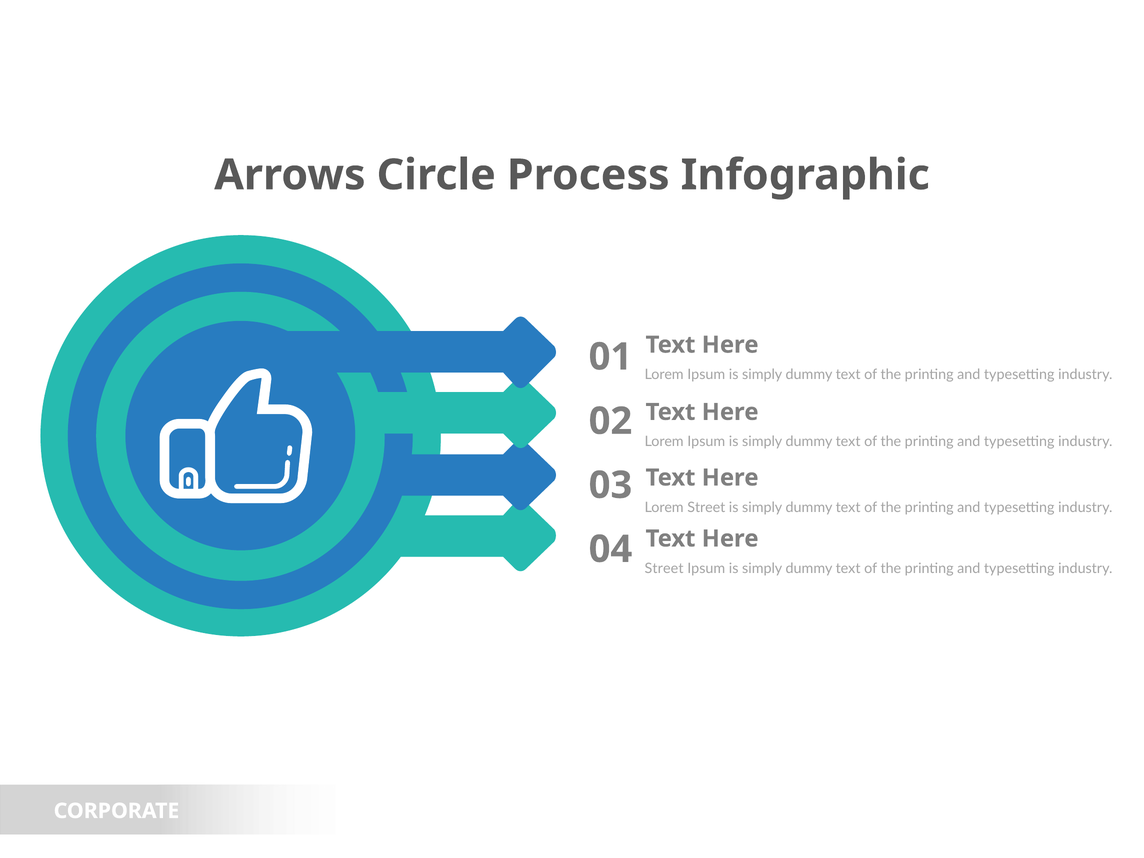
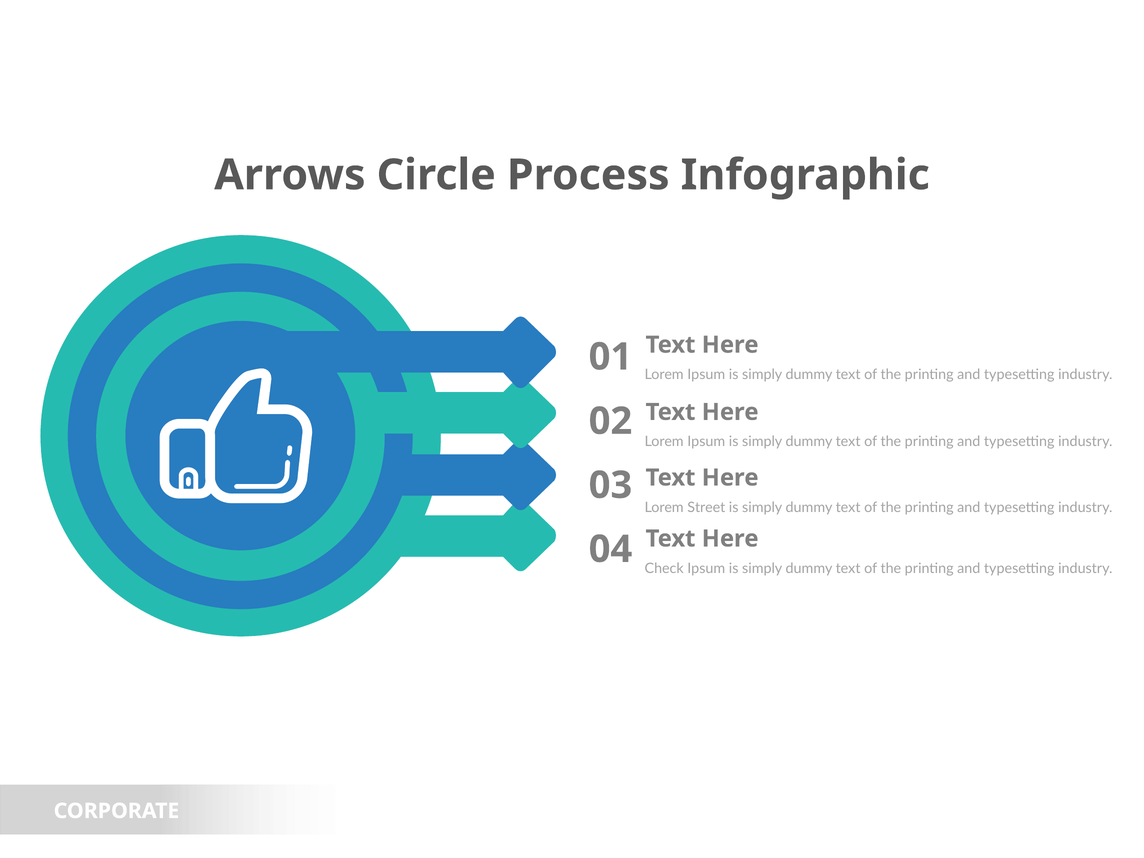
Street: Street -> Check (664, 568)
